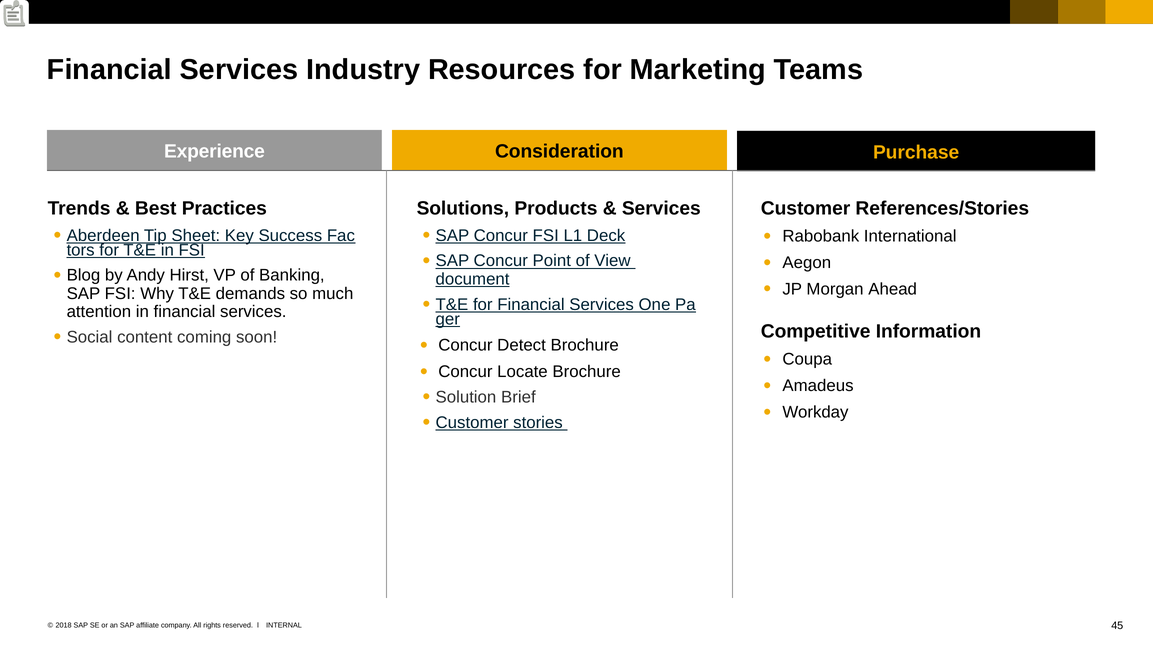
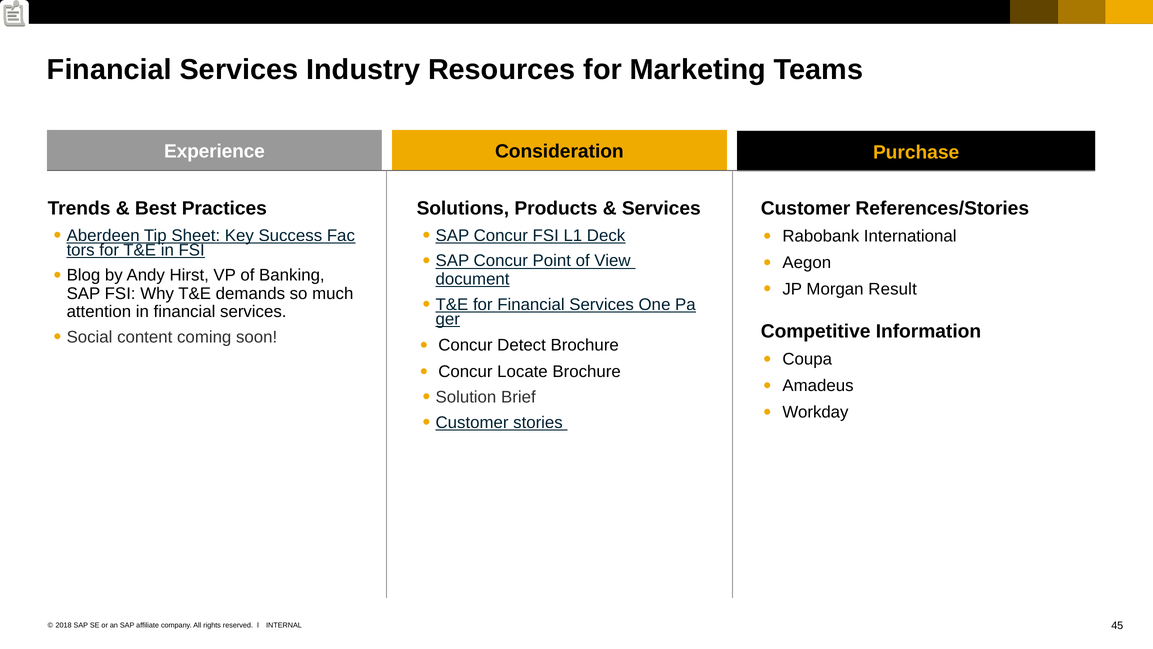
Ahead: Ahead -> Result (893, 289)
